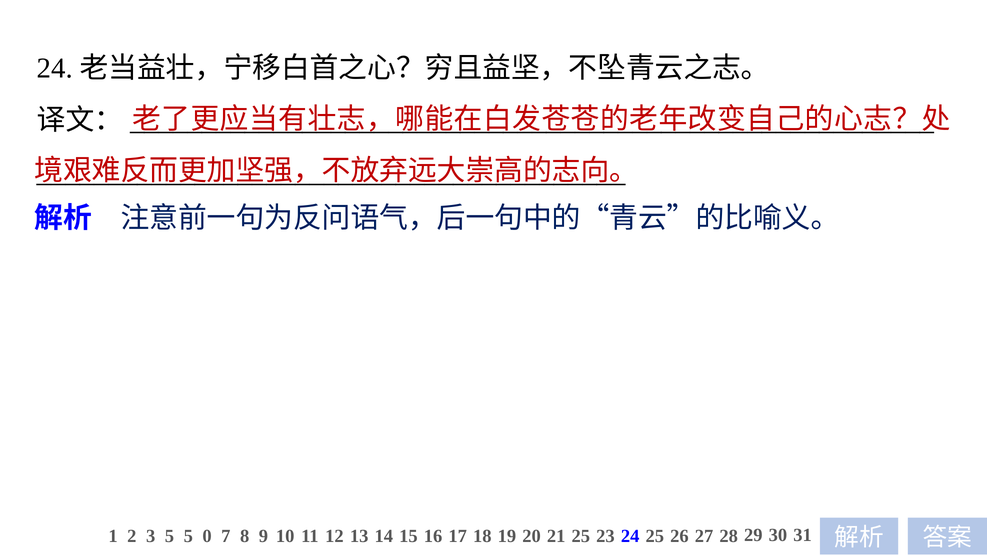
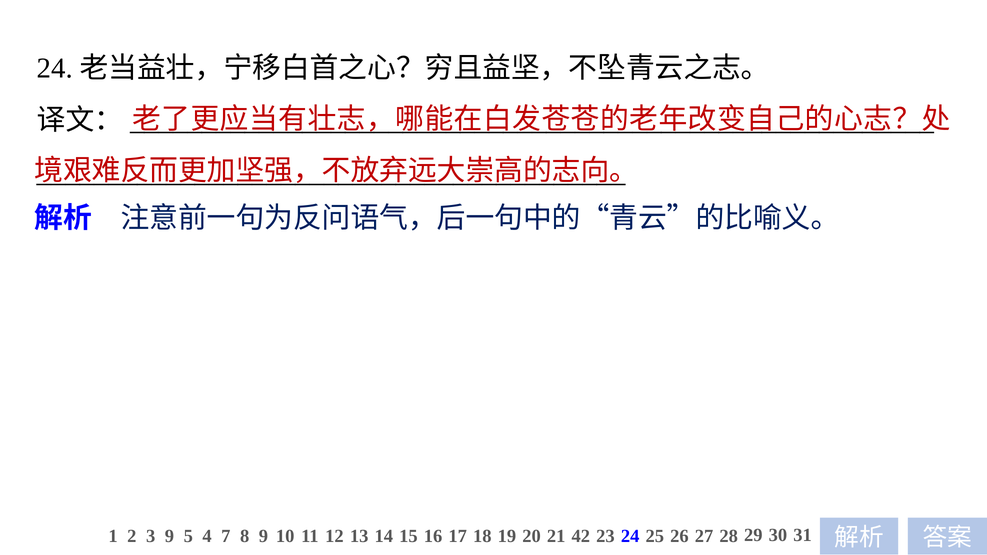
3 5: 5 -> 9 (169, 536)
0: 0 -> 4 (207, 536)
21 25: 25 -> 42 (581, 536)
